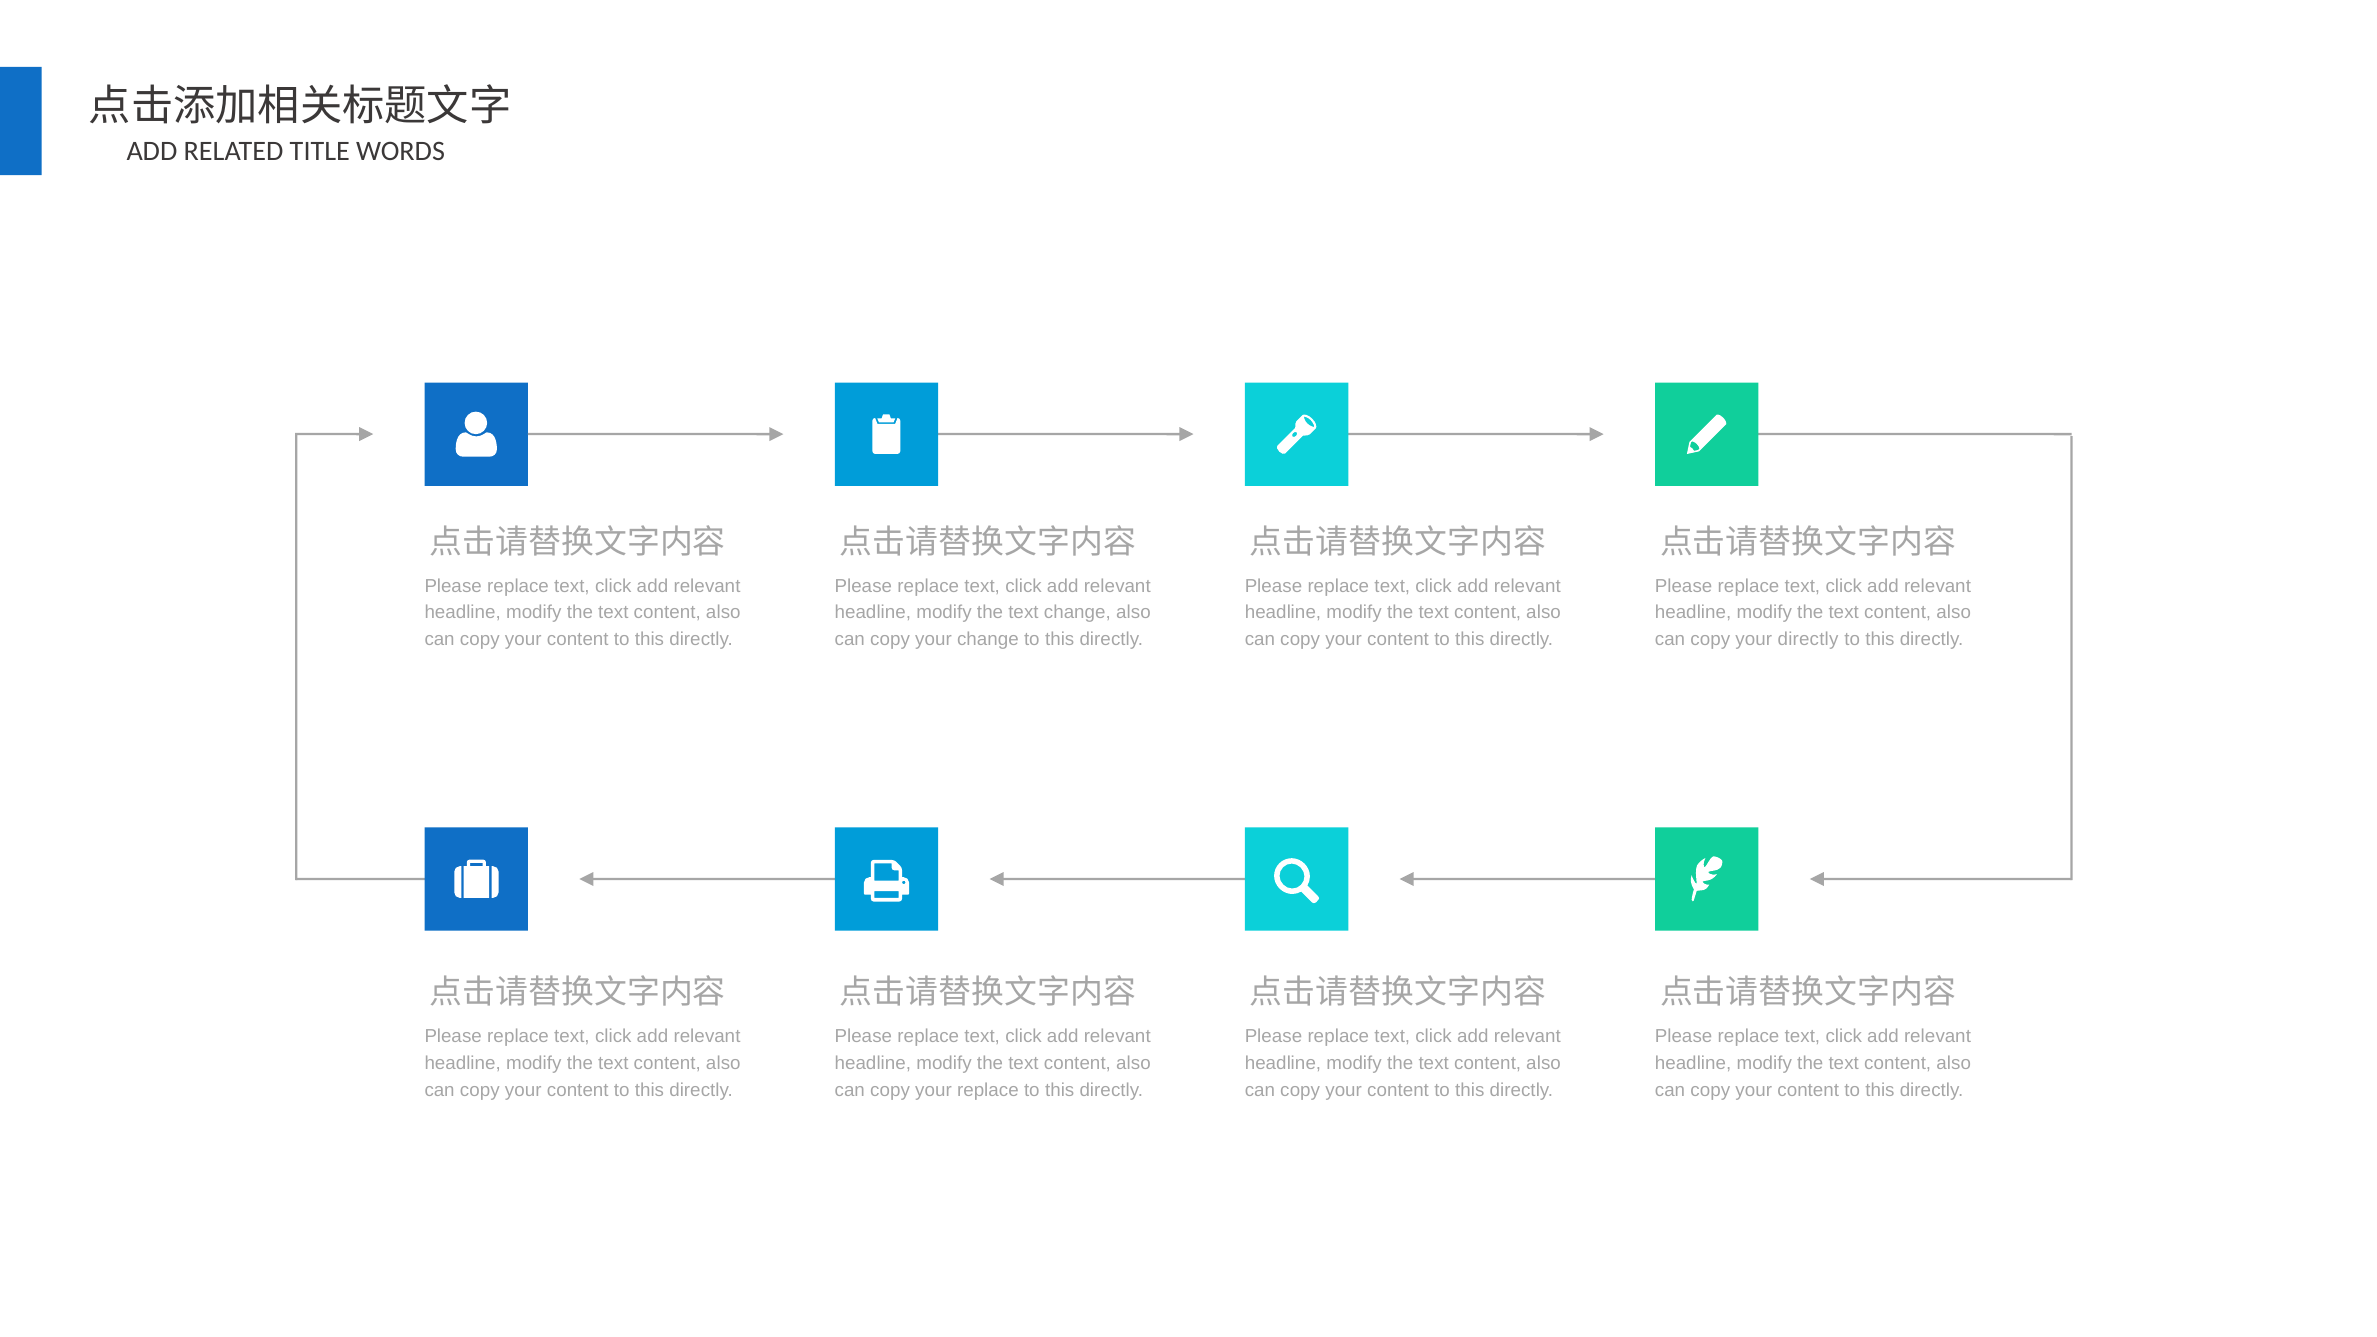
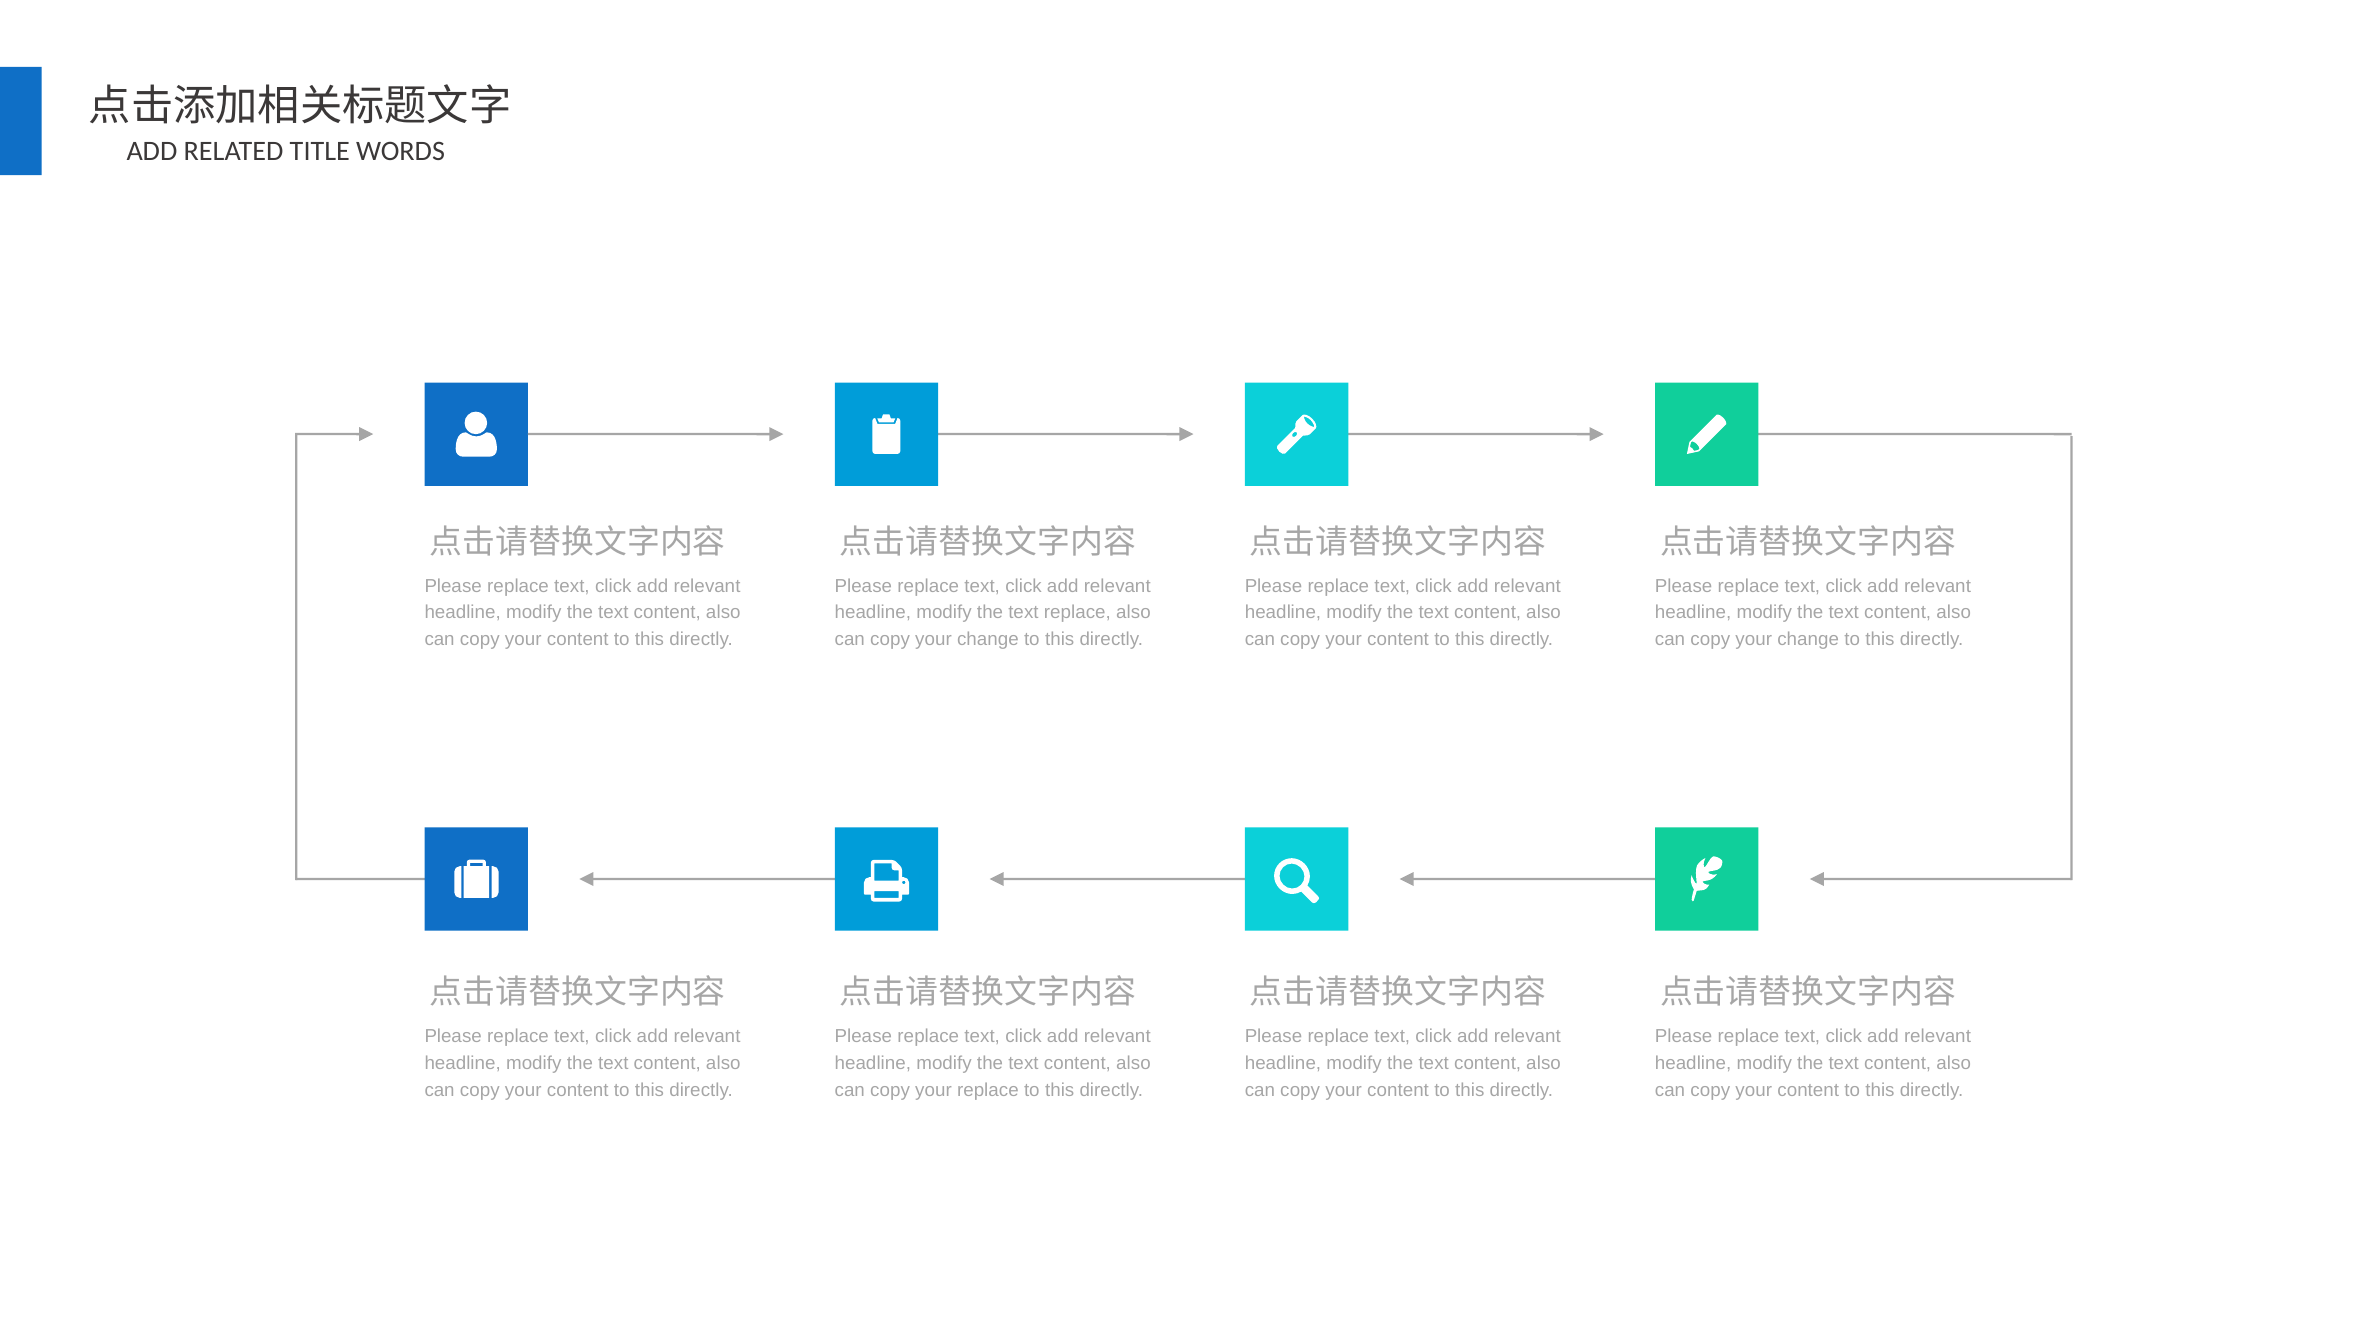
text change: change -> replace (1077, 613)
directly: directly -> change (1808, 640)
